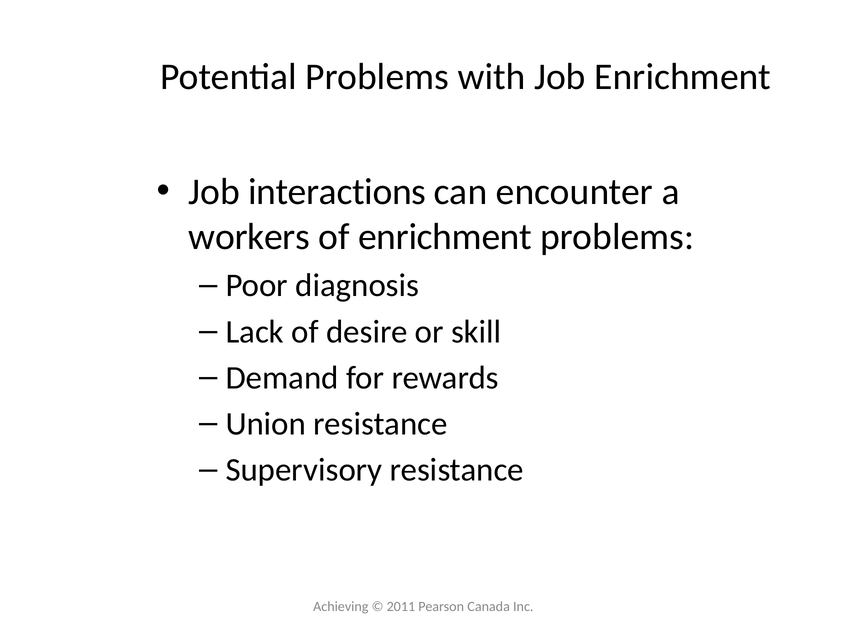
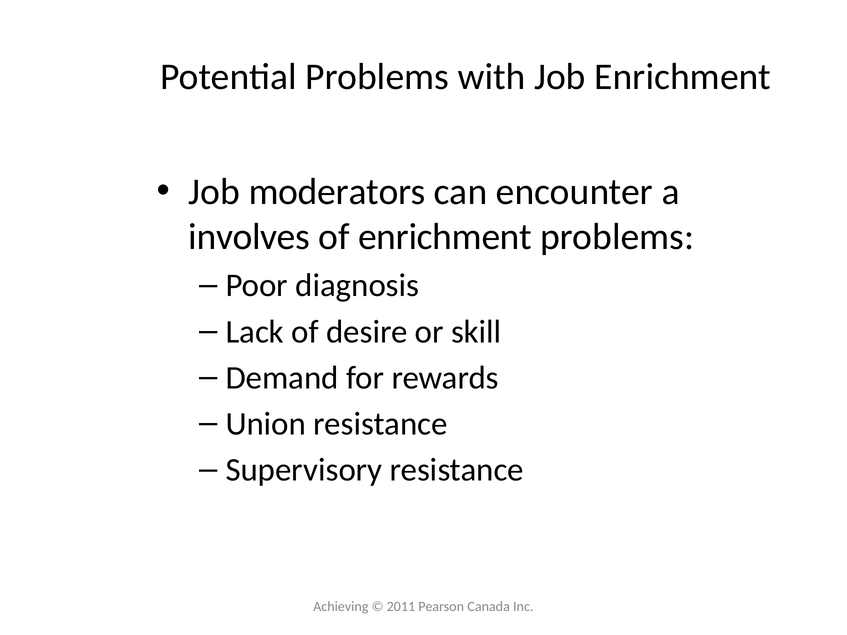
interactions: interactions -> moderators (337, 192)
workers: workers -> involves (249, 237)
